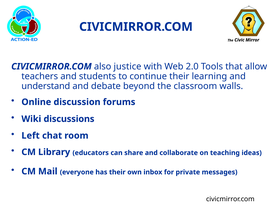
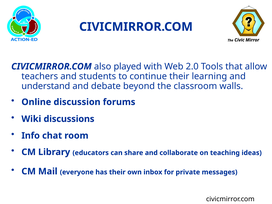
justice: justice -> played (128, 66)
Left: Left -> Info (31, 136)
